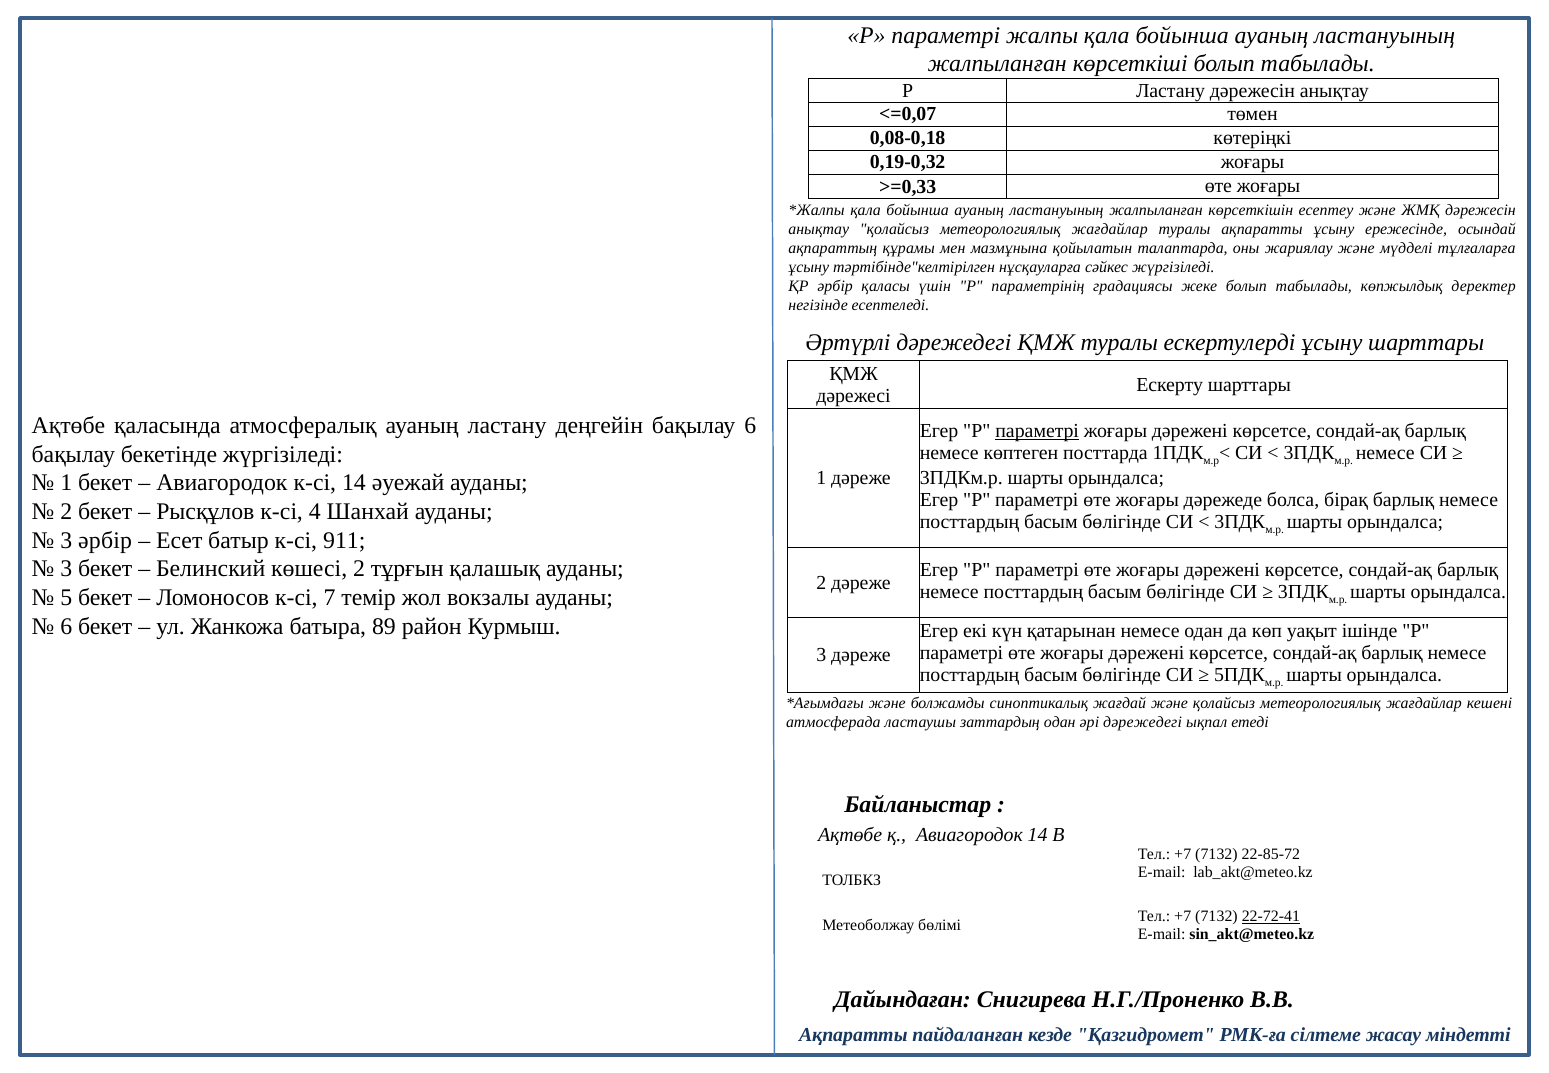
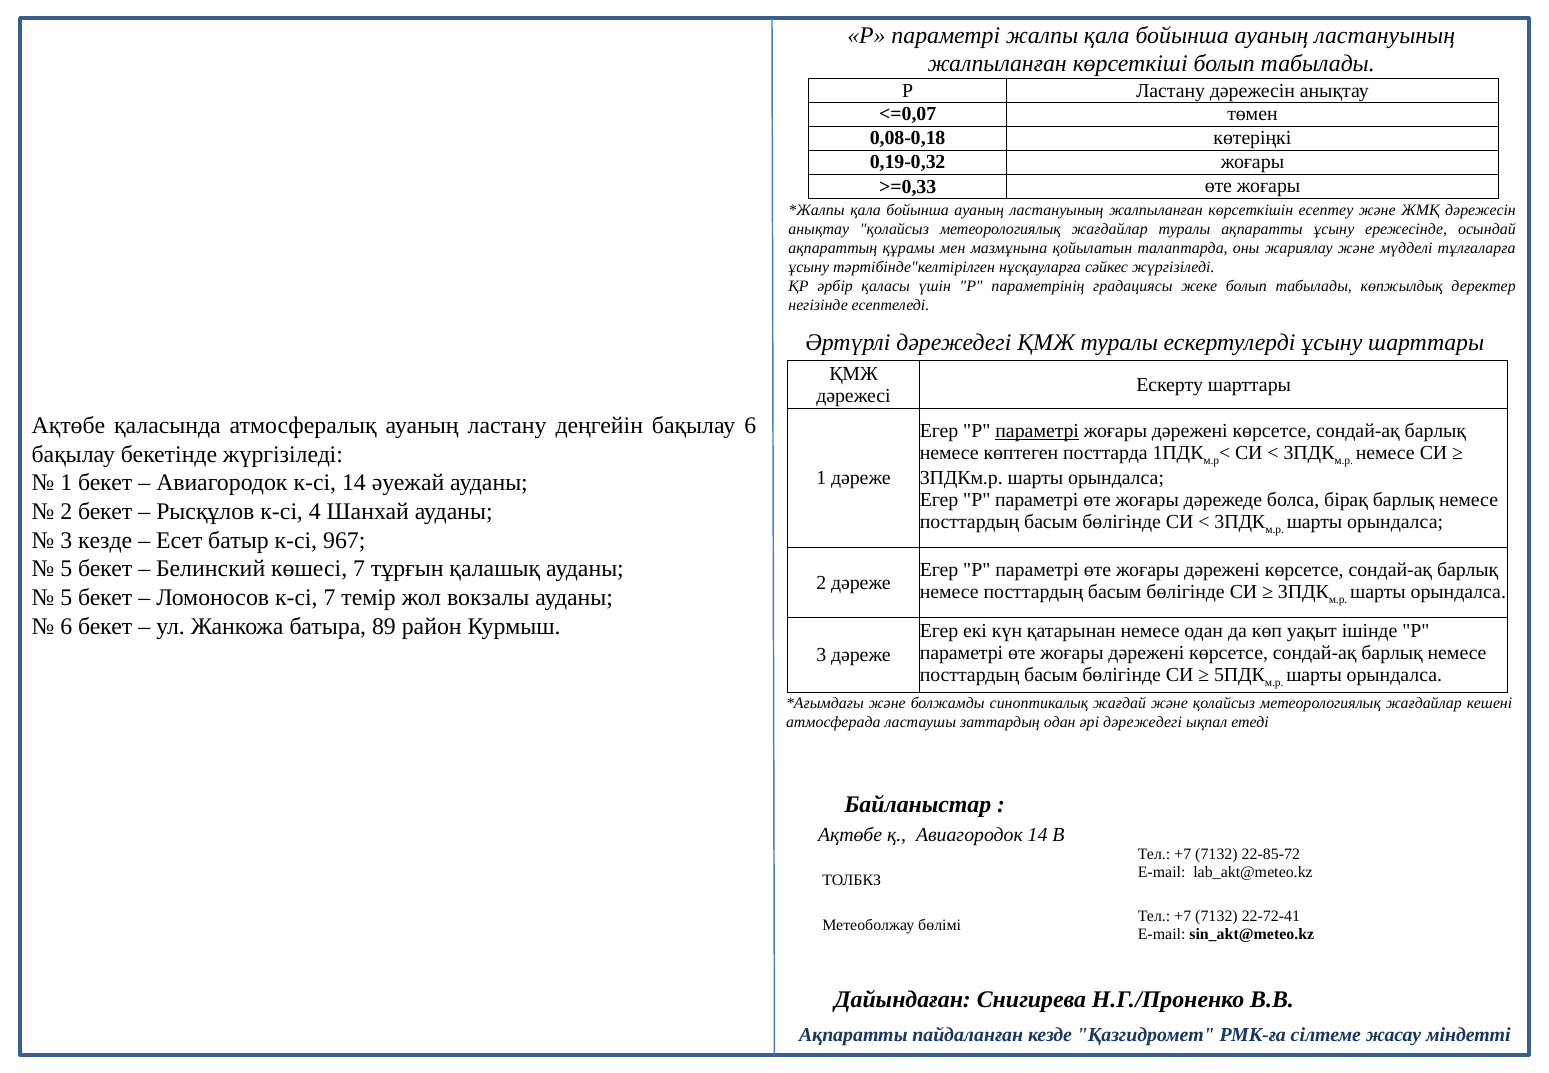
3 әрбір: әрбір -> кезде (105, 540)
911: 911 -> 967 (344, 540)
3: 3 -> 5 (66, 569)
көшесі 2: 2 -> 7 (359, 569)
22-72-41 underline: present -> none (1271, 916)
